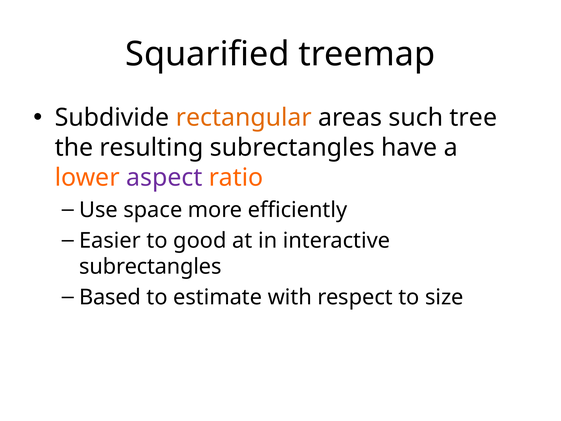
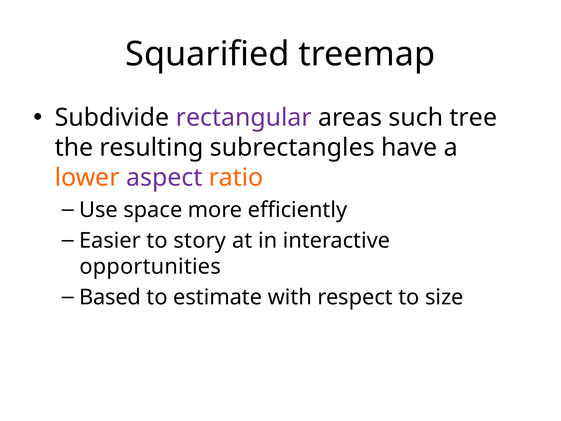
rectangular colour: orange -> purple (244, 118)
good: good -> story (200, 240)
subrectangles: subrectangles -> opportunities (150, 267)
